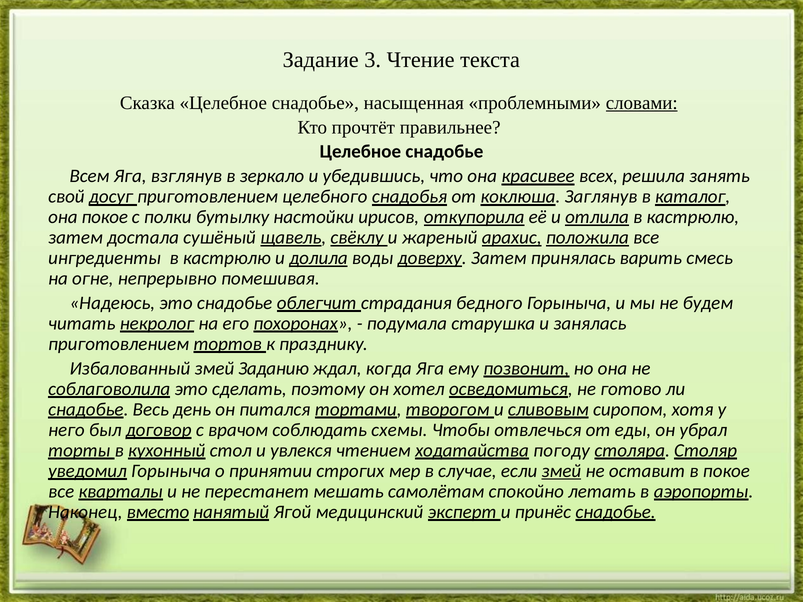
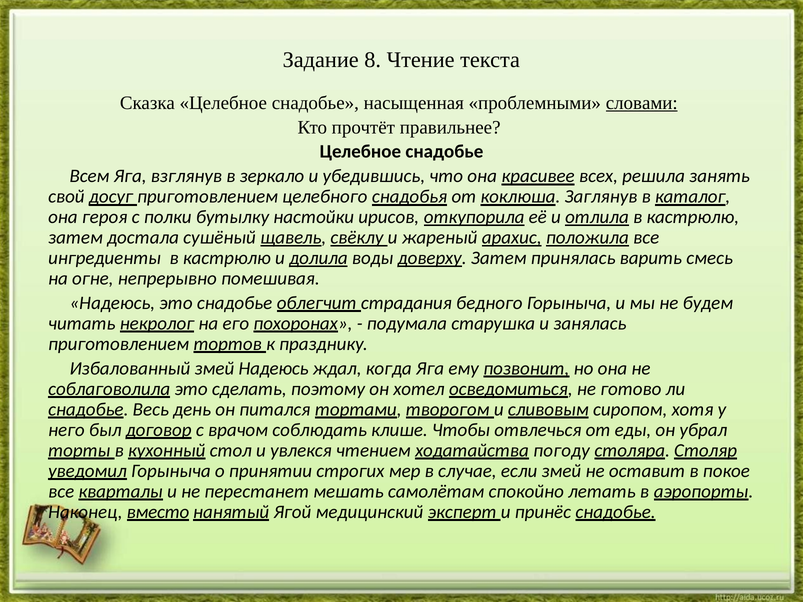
3: 3 -> 8 (373, 60)
она покое: покое -> героя (105, 217)
змей Заданию: Заданию -> Надеюсь (274, 369)
схемы: схемы -> клише (399, 430)
змей underline: present -> none (561, 471)
